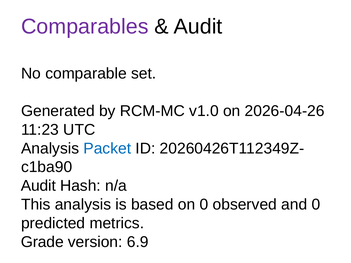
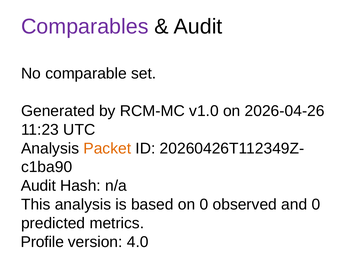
Packet colour: blue -> orange (107, 149)
Grade: Grade -> Profile (42, 242)
6.9: 6.9 -> 4.0 (138, 242)
